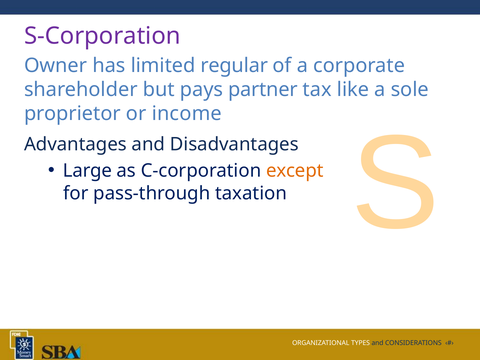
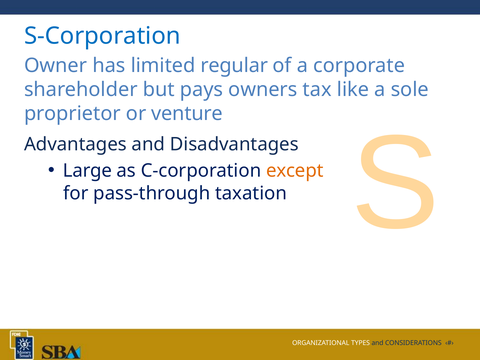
S-Corporation colour: purple -> blue (102, 36)
partner: partner -> owners (263, 89)
income: income -> venture (187, 113)
